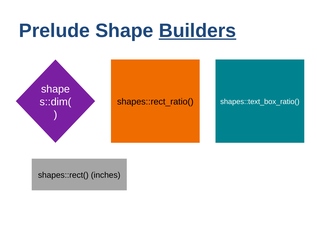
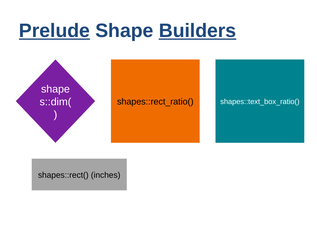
Prelude underline: none -> present (54, 31)
